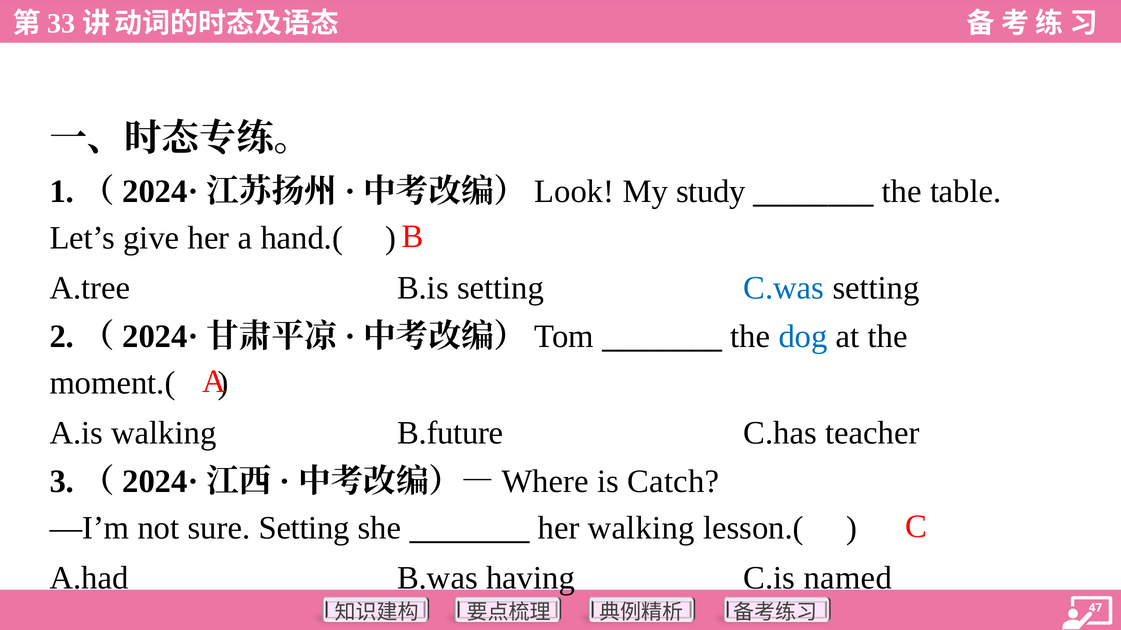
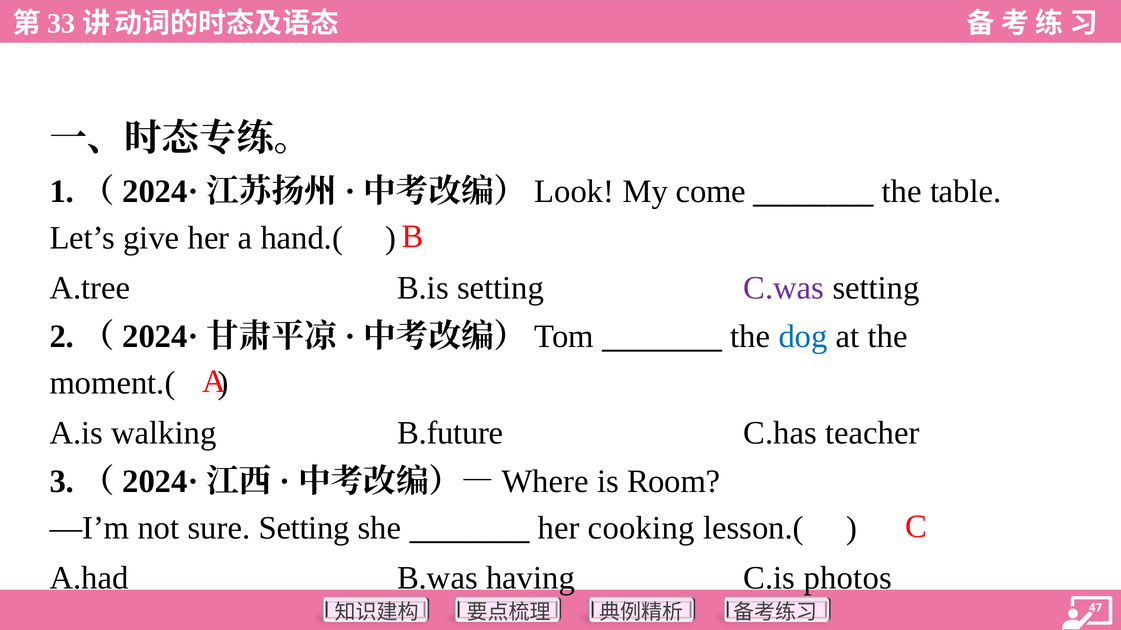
study: study -> come (711, 192)
C.was colour: blue -> purple (784, 288)
Catch: Catch -> Room (674, 482)
her walking: walking -> cooking (641, 529)
named: named -> photos (848, 578)
